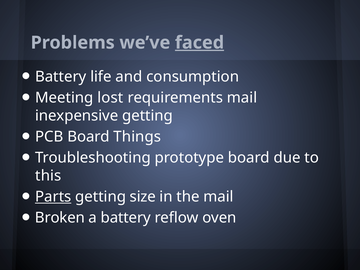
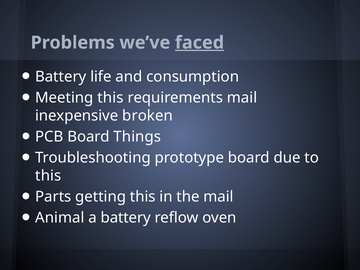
Meeting lost: lost -> this (110, 98)
inexpensive getting: getting -> broken (148, 116)
Parts underline: present -> none (53, 197)
getting size: size -> this (143, 197)
Broken: Broken -> Animal (60, 218)
